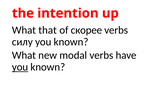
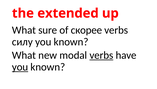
intention: intention -> extended (68, 13)
that: that -> sure (48, 30)
verbs underline: none -> present (101, 55)
